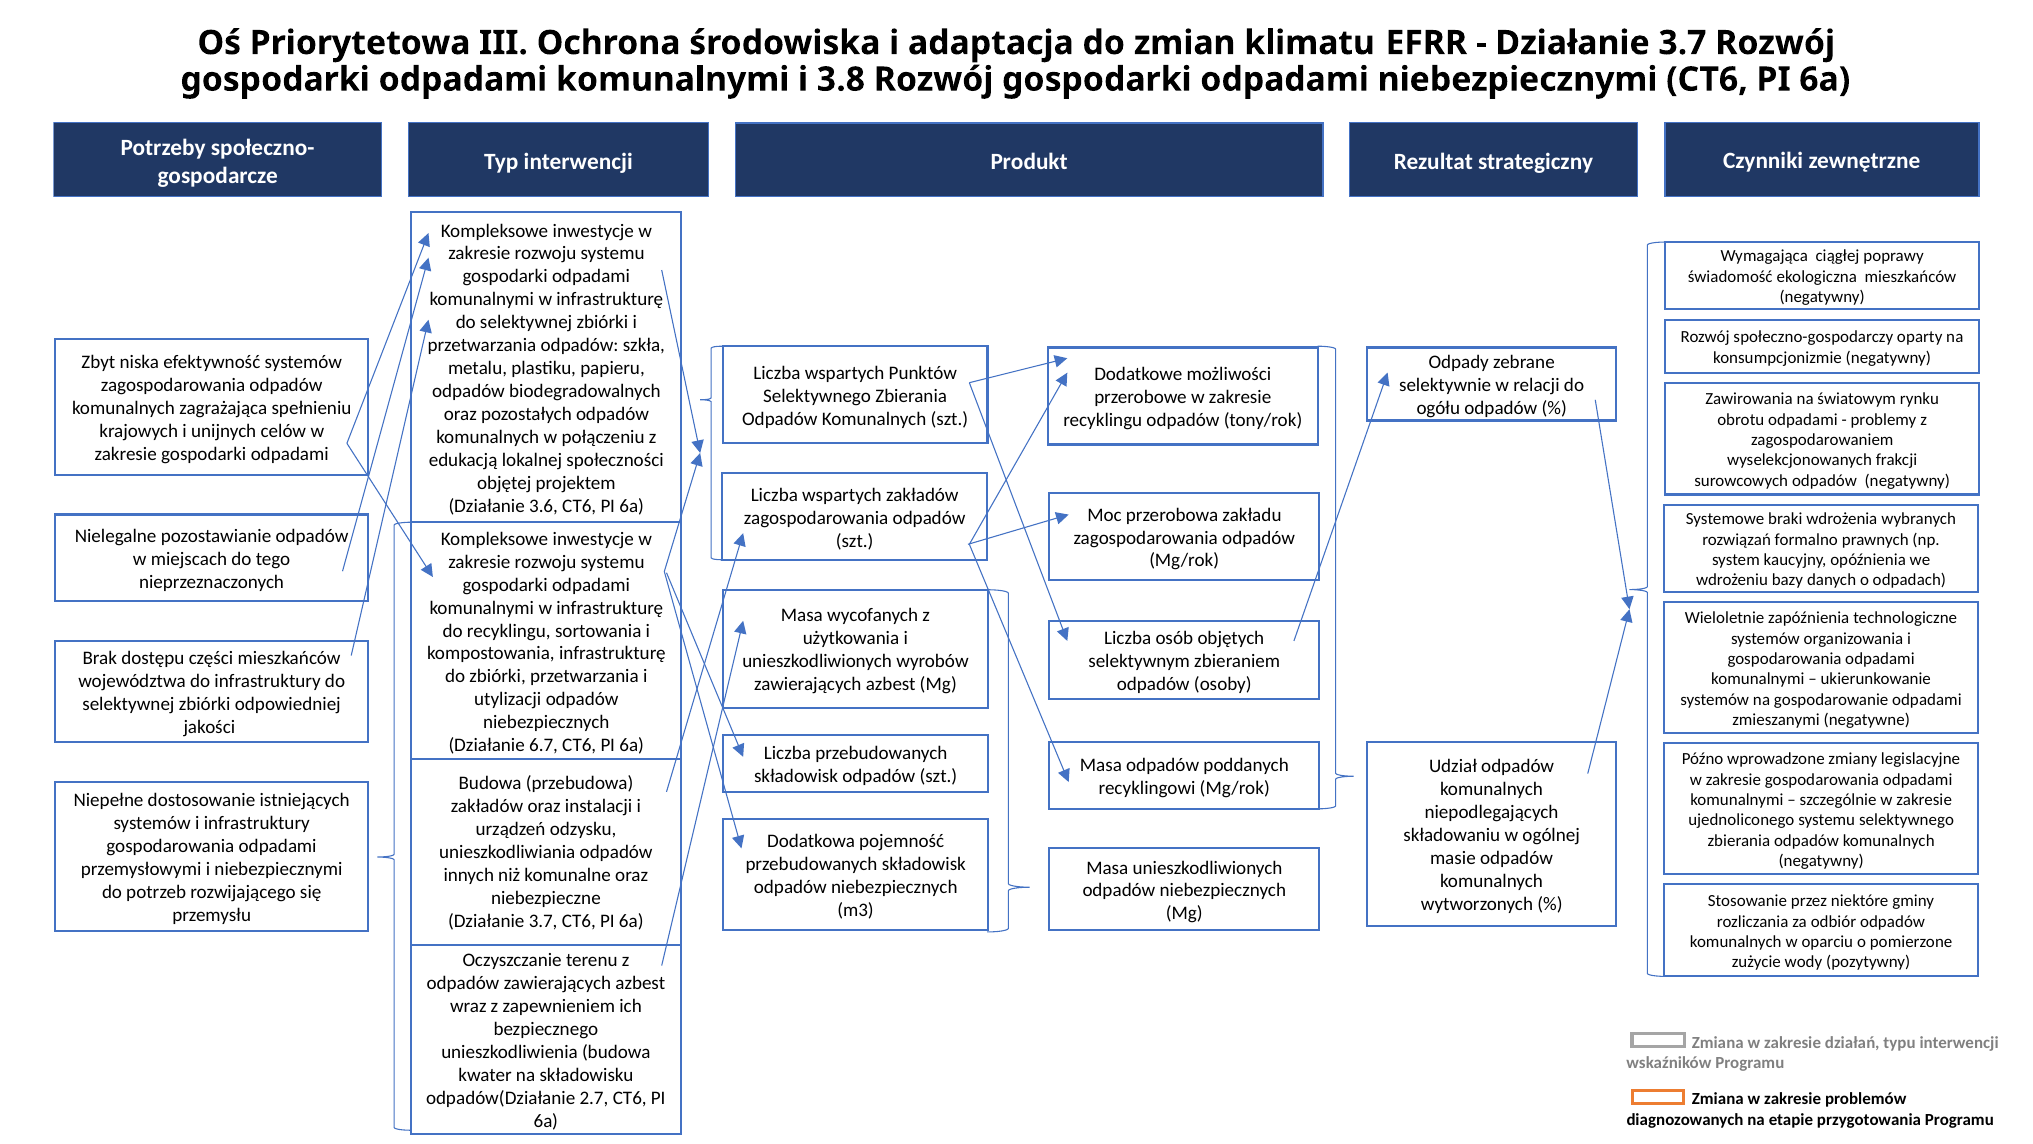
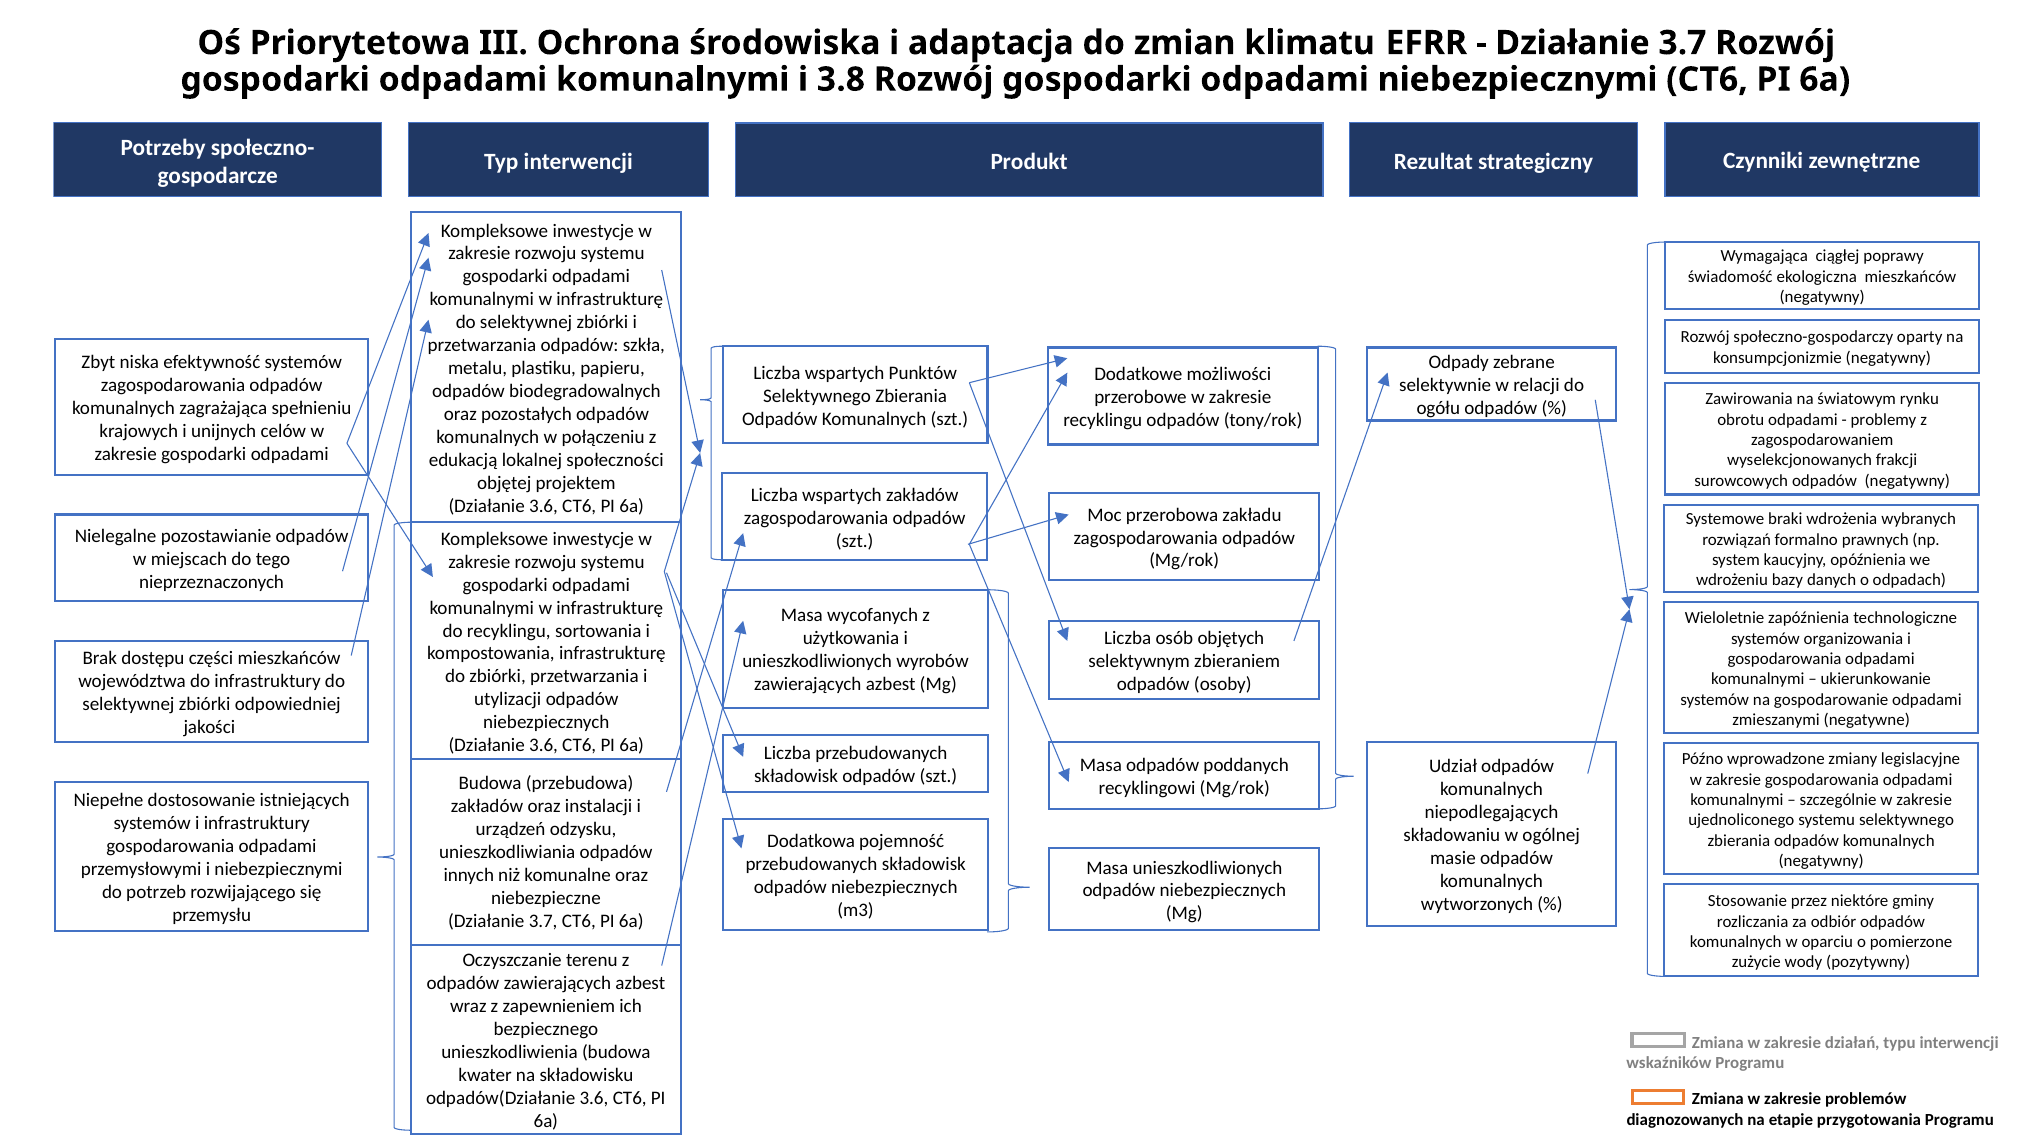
6.7: 6.7 -> 3.6 (544, 745)
odpadów(Działanie 2.7: 2.7 -> 3.6 (594, 1098)
